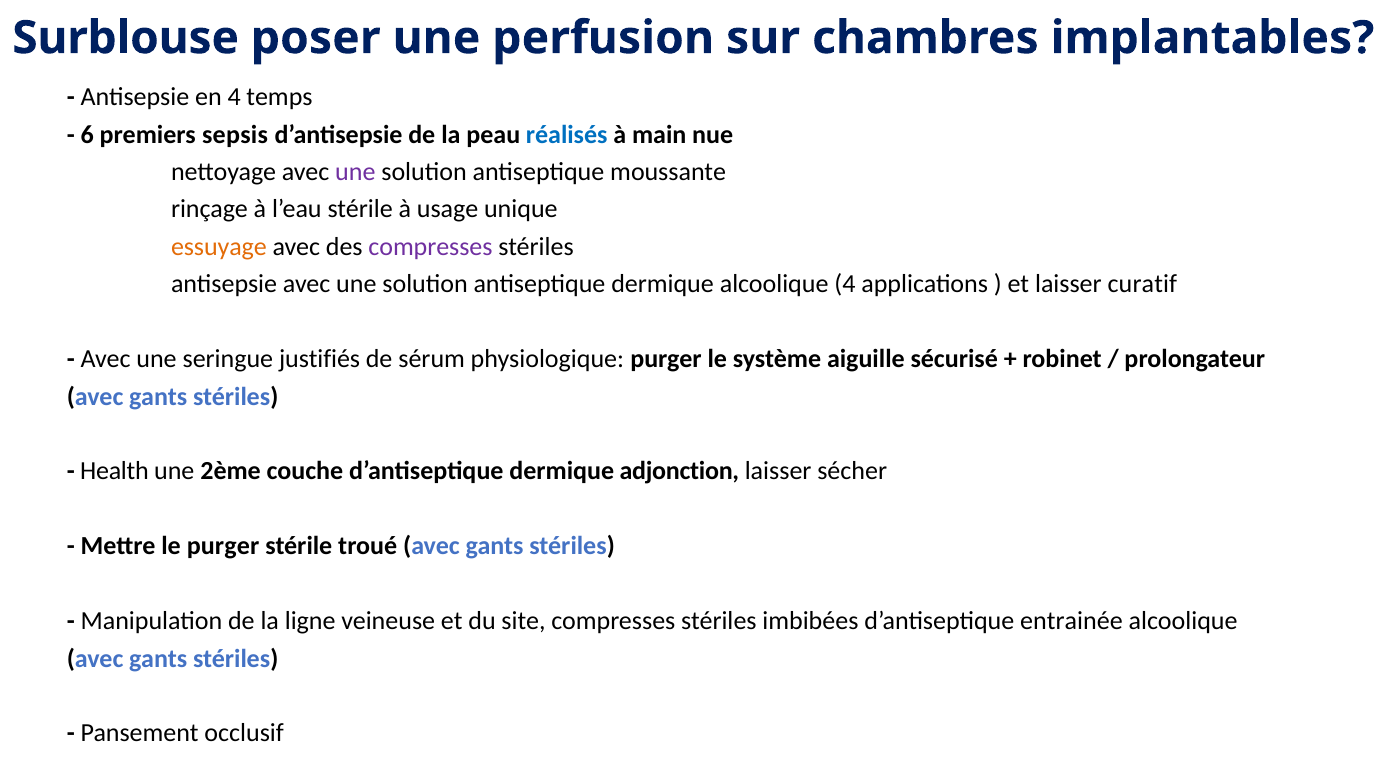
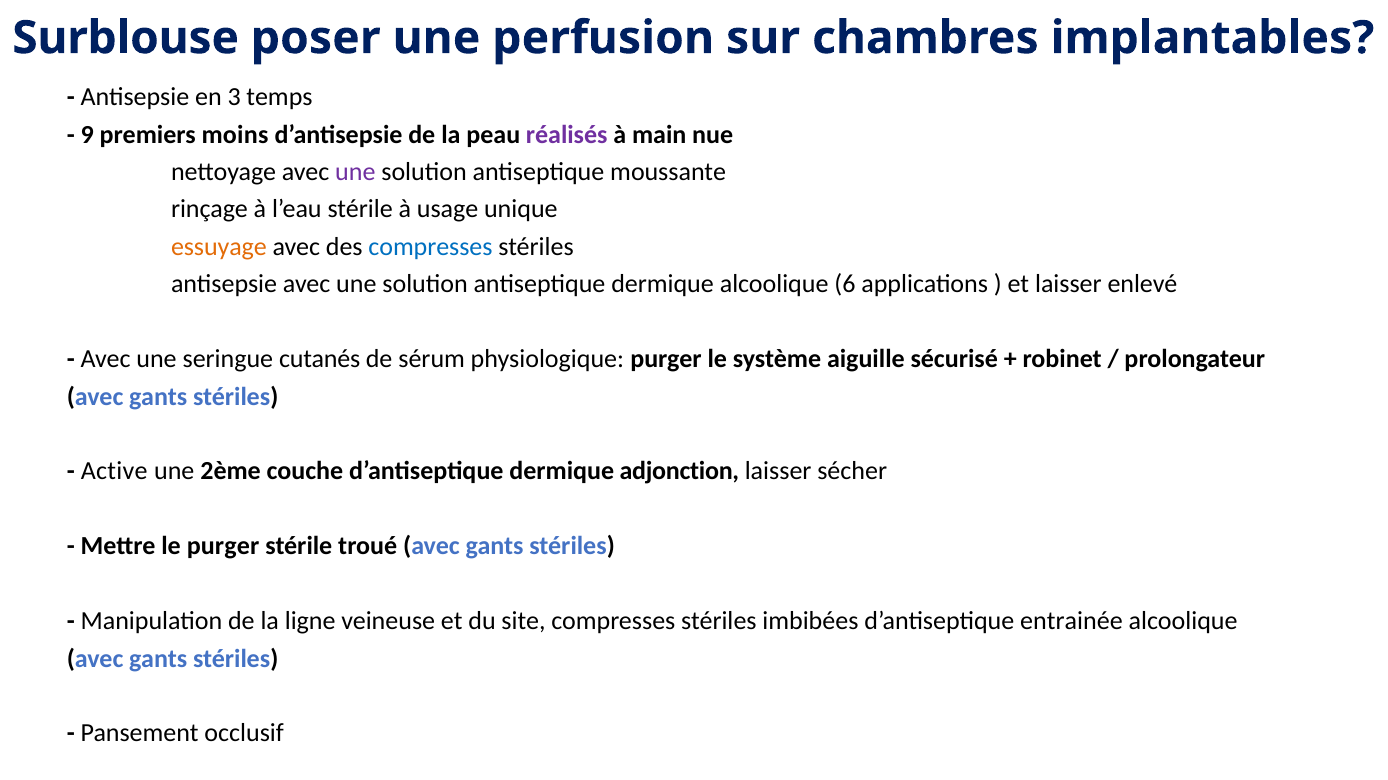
en 4: 4 -> 3 (234, 97)
6: 6 -> 9 (87, 135)
sepsis: sepsis -> moins (235, 135)
réalisés colour: blue -> purple (567, 135)
compresses colour: purple -> blue (430, 247)
alcoolique 4: 4 -> 6 (845, 285)
curatif: curatif -> enlevé (1142, 285)
justifiés: justifiés -> cutanés (320, 359)
Health: Health -> Active (114, 472)
